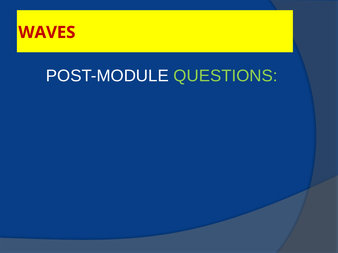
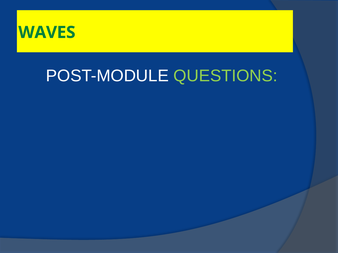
WAVES colour: red -> green (47, 32)
